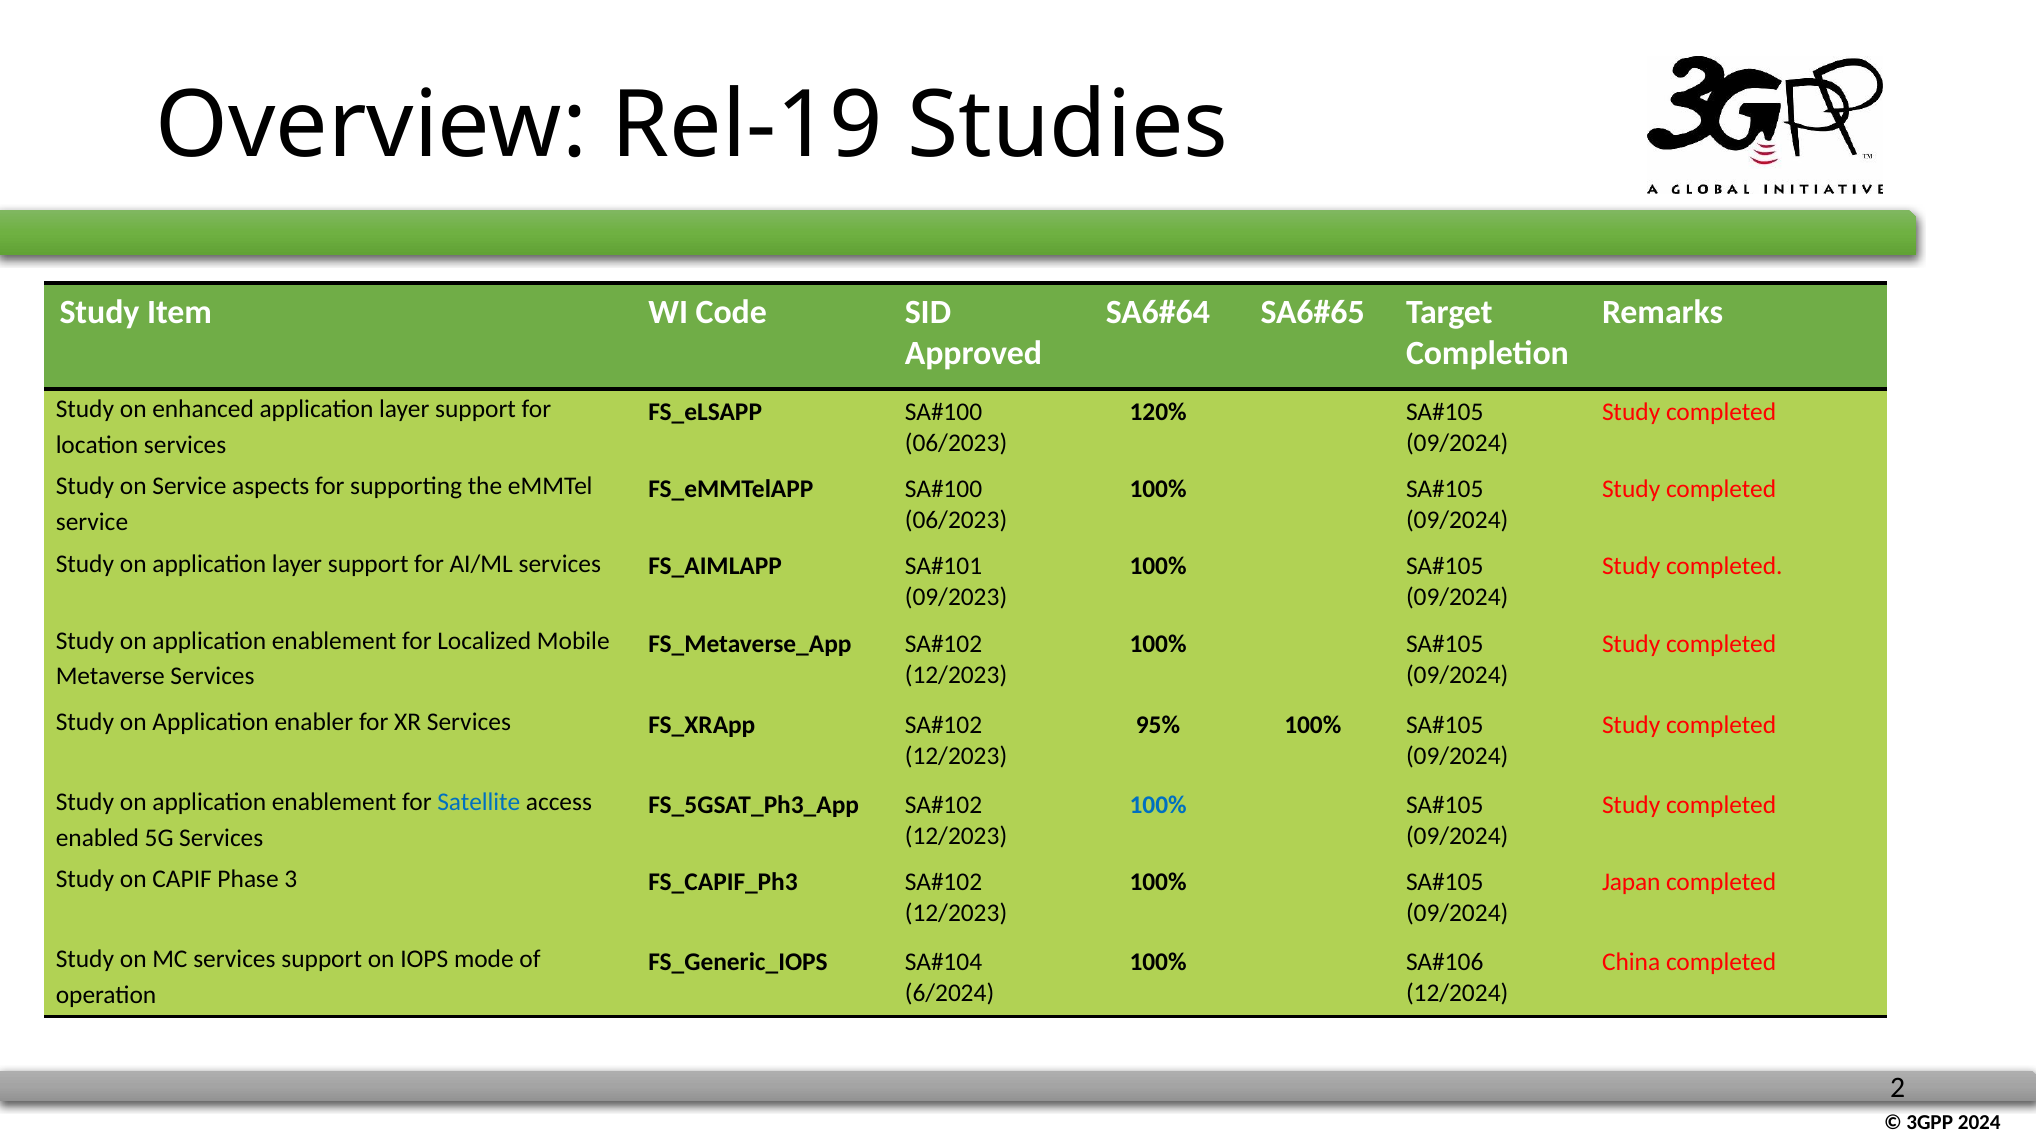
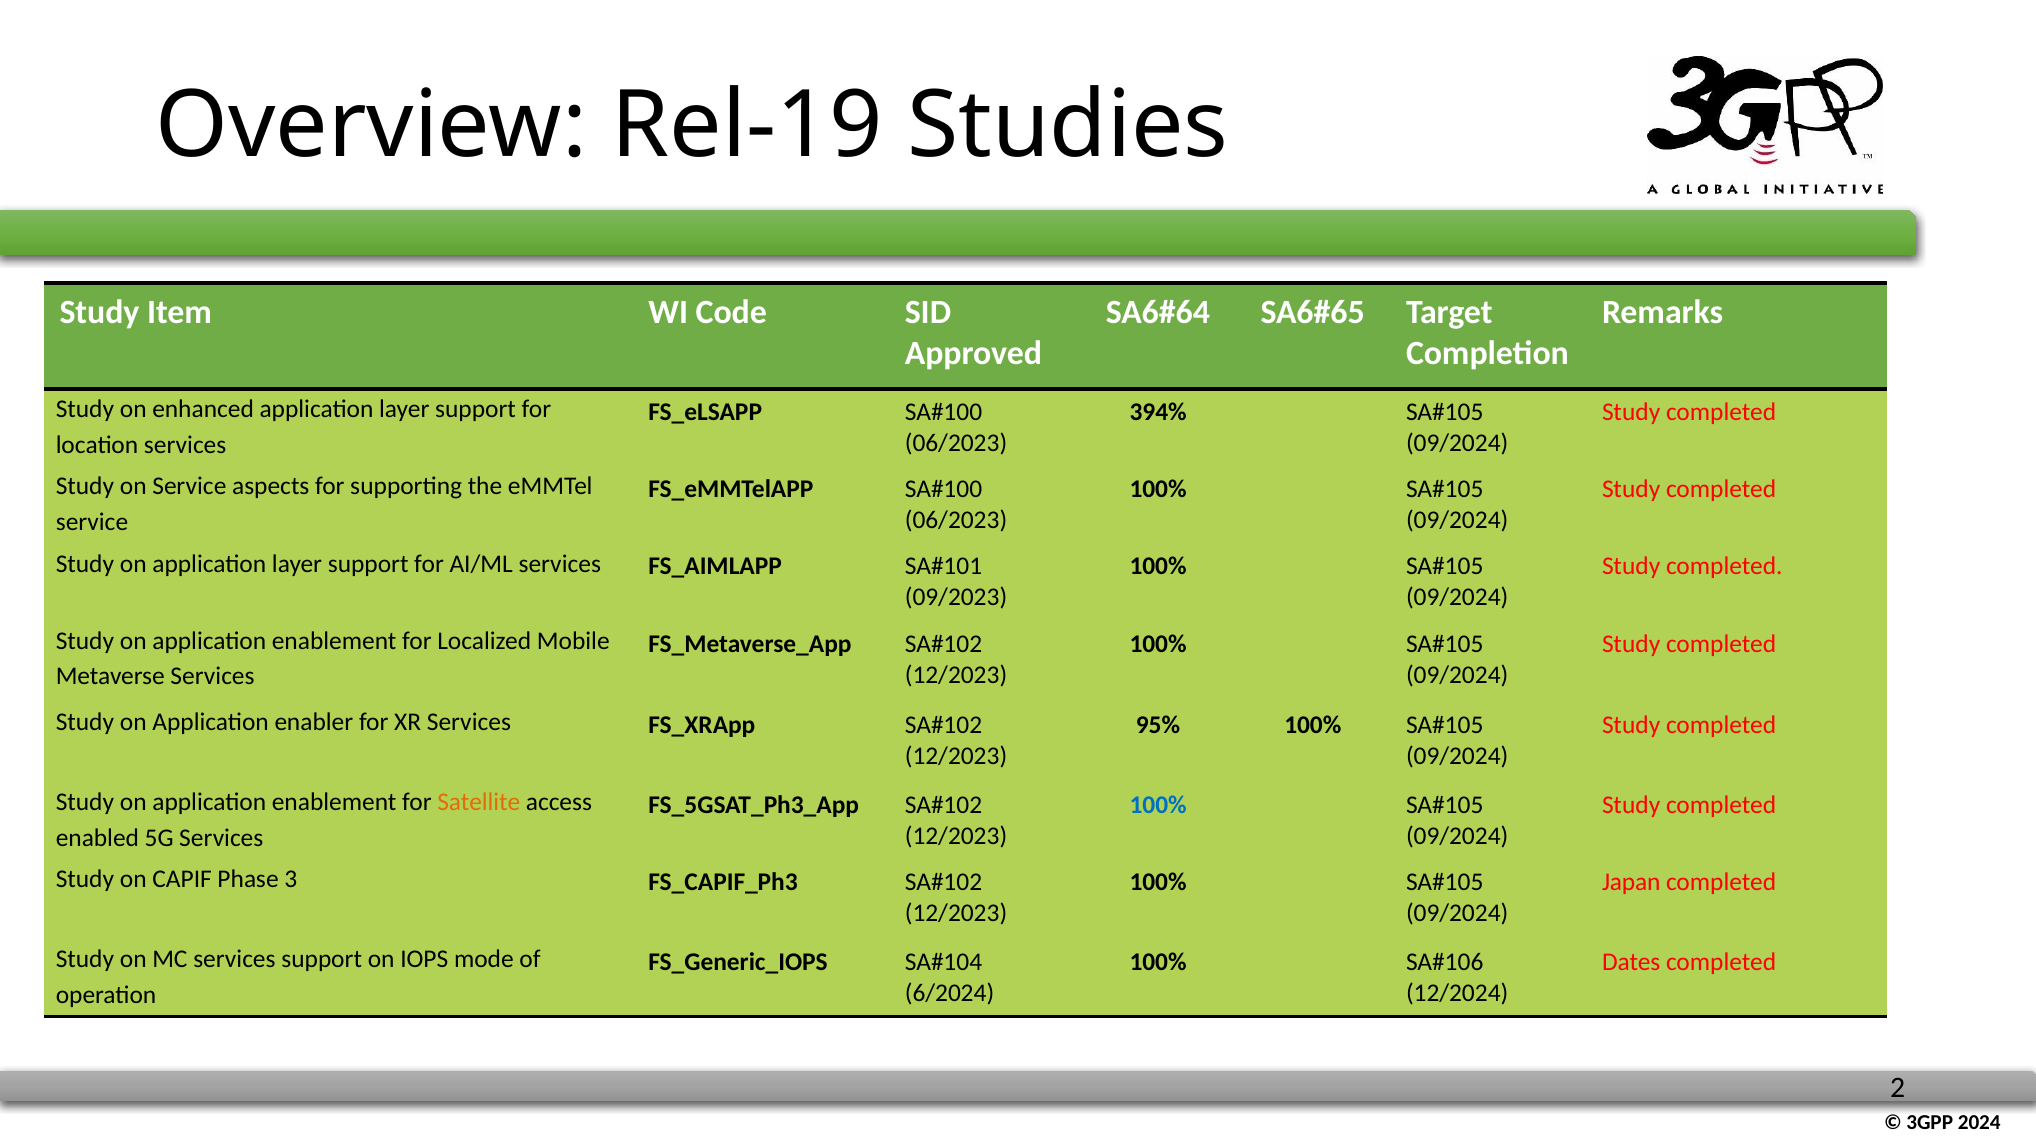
120%: 120% -> 394% (1158, 412)
Satellite colour: blue -> orange (479, 803)
China: China -> Dates (1631, 963)
